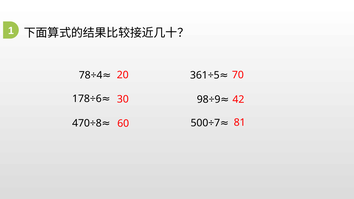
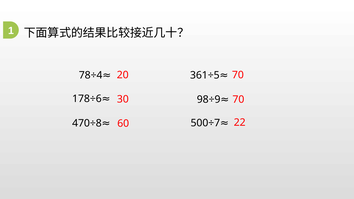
30 42: 42 -> 70 (238, 100)
81: 81 -> 22 (240, 123)
